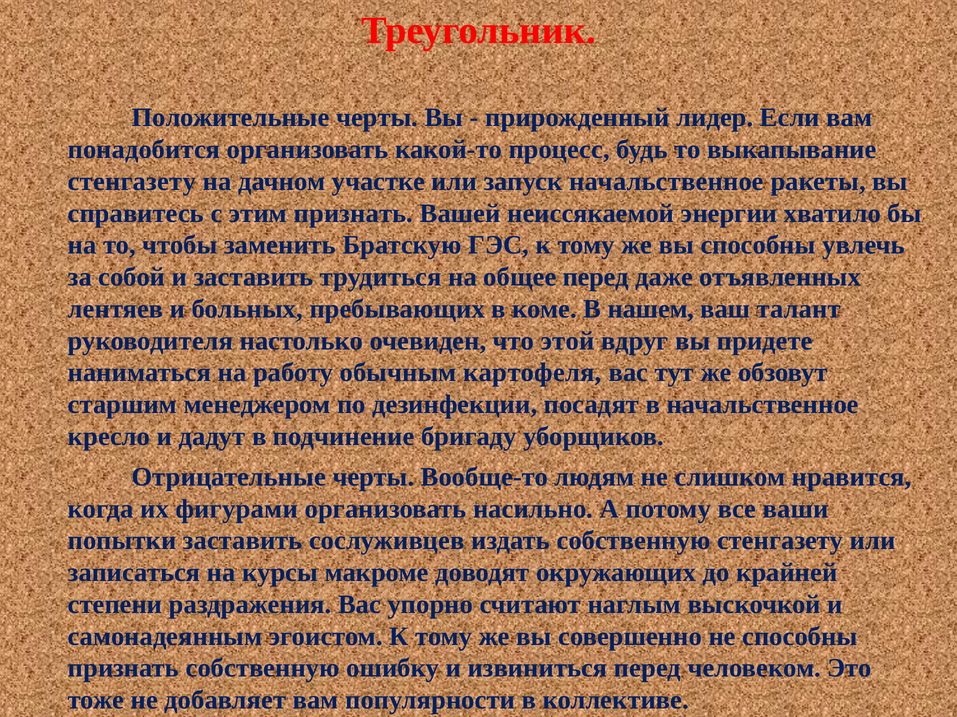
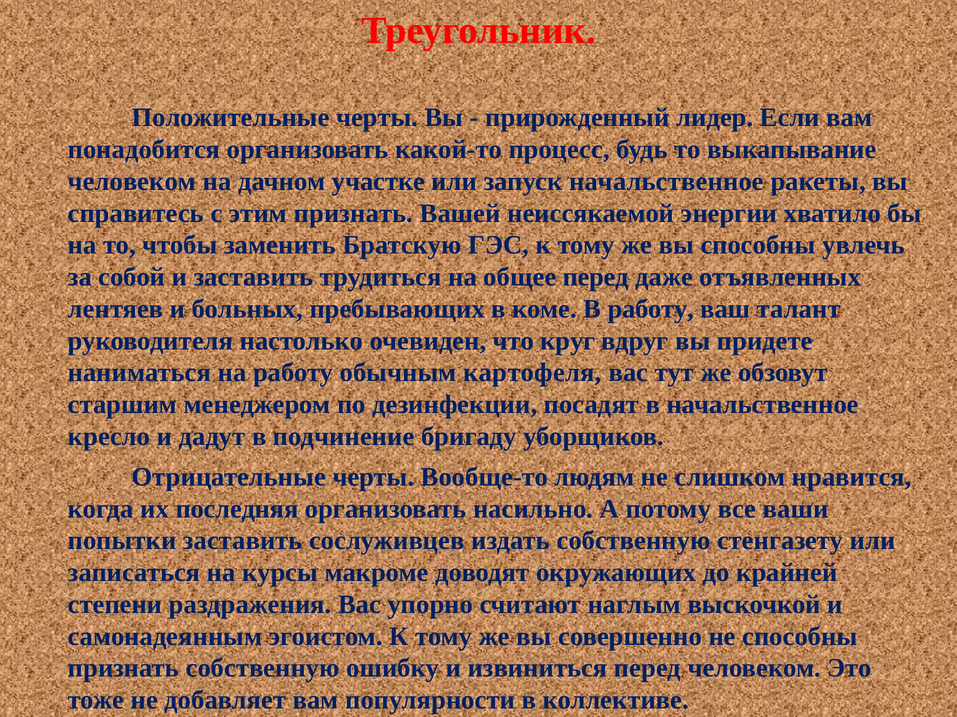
стенгазету: стенгазету -> человеком (132, 182)
В нашем: нашем -> работу (651, 309)
этой: этой -> круг (568, 341)
фигурами: фигурами -> последняя (237, 509)
